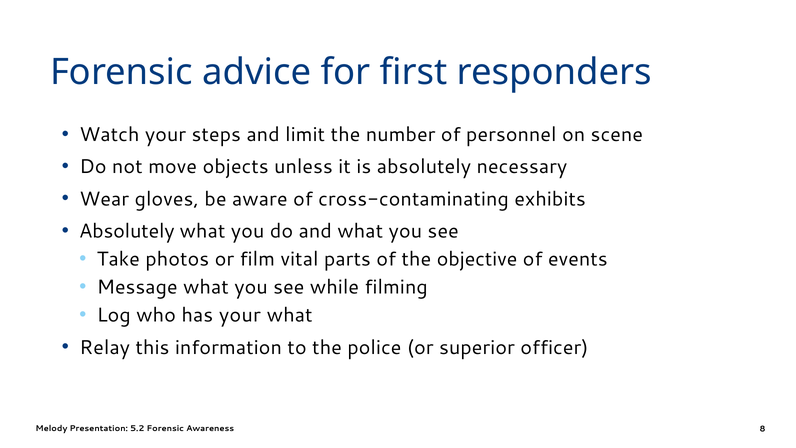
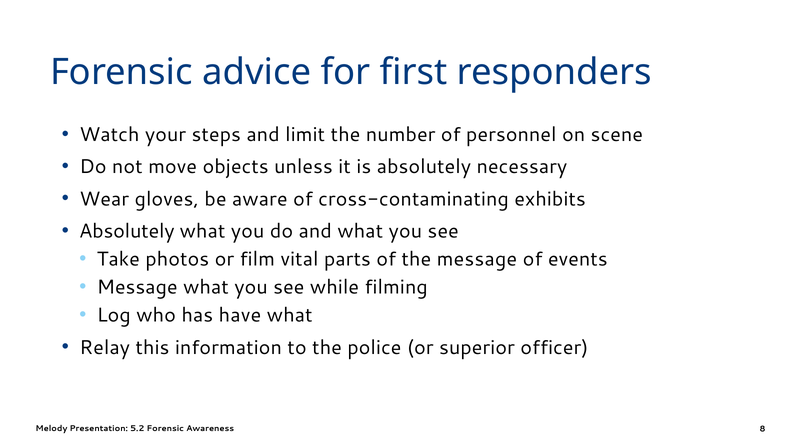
the objective: objective -> message (477, 259)
has your: your -> have (240, 315)
